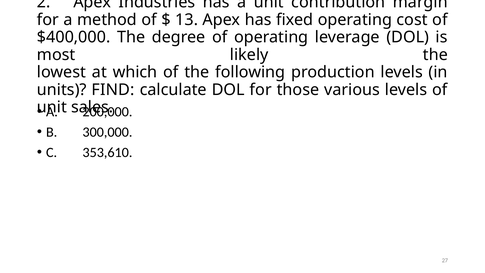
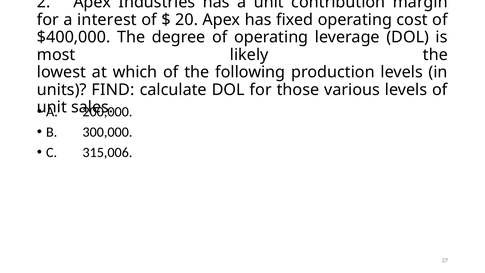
method: method -> interest (107, 20)
13: 13 -> 20 (187, 20)
353,610: 353,610 -> 315,006 (107, 152)
